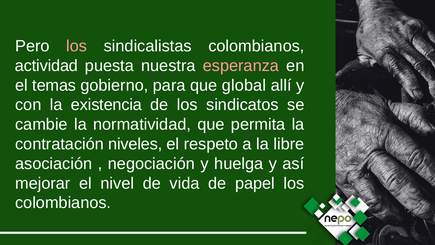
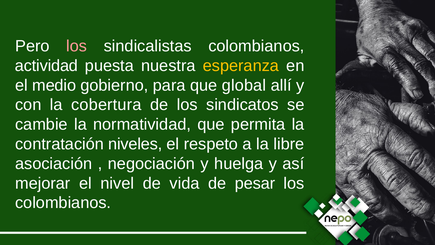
esperanza colour: pink -> yellow (241, 66)
temas: temas -> medio (54, 85)
existencia: existencia -> cobertura (106, 105)
papel: papel -> pesar (255, 183)
